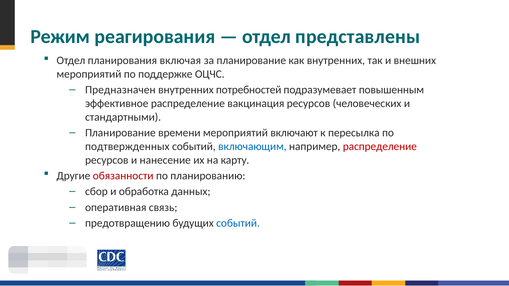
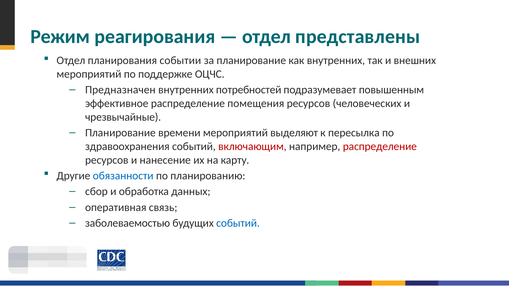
включая: включая -> событии (180, 61)
вакцинация: вакцинация -> помещения (256, 104)
стандартными: стандартными -> чрезвычайные (123, 117)
включают: включают -> выделяют (294, 133)
подтвержденных: подтвержденных -> здравоохранения (127, 147)
включающим colour: blue -> red (252, 147)
обязанности colour: red -> blue (123, 176)
предотвращению: предотвращению -> заболеваемостью (128, 223)
